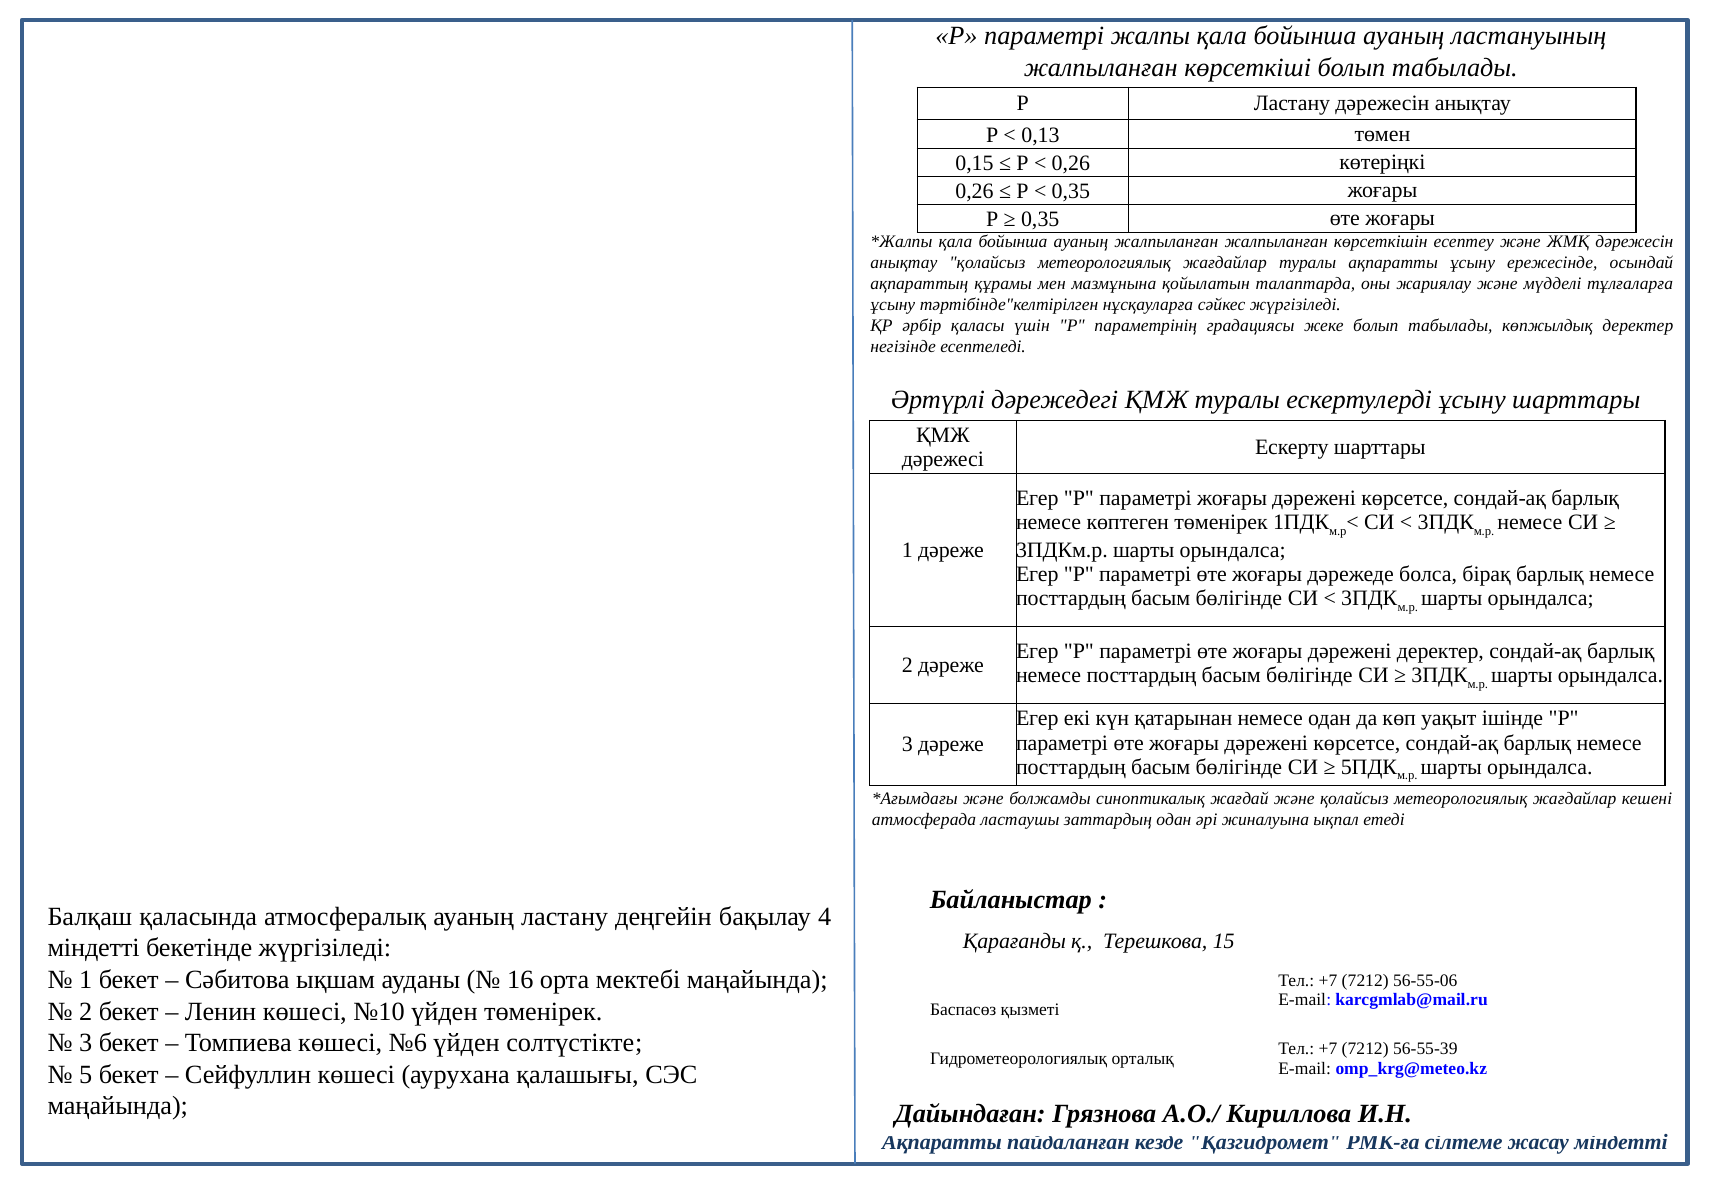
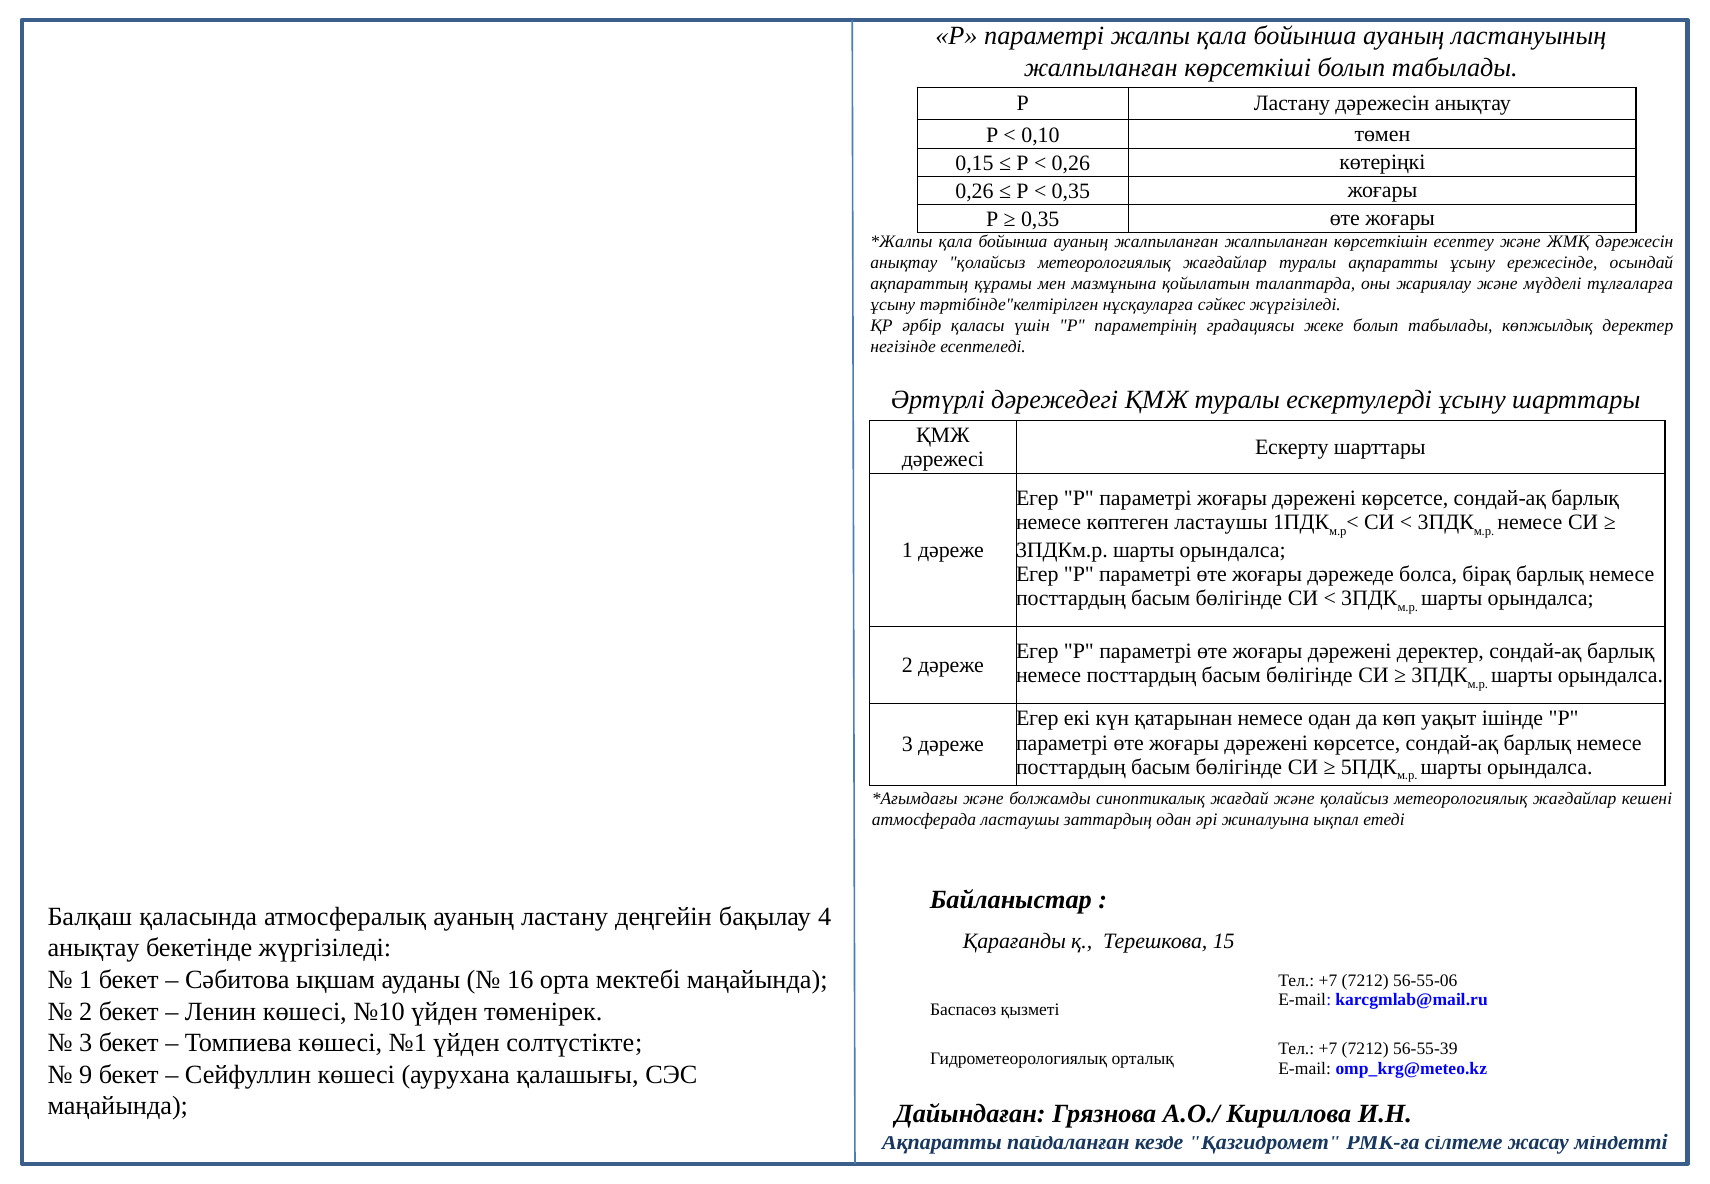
0,13: 0,13 -> 0,10 (1040, 135)
көптеген төменірек: төменірек -> ластаушы (1221, 522)
міндетті: міндетті -> анықтау (94, 948)
№6: №6 -> №1 (408, 1043)
5: 5 -> 9 (86, 1074)
